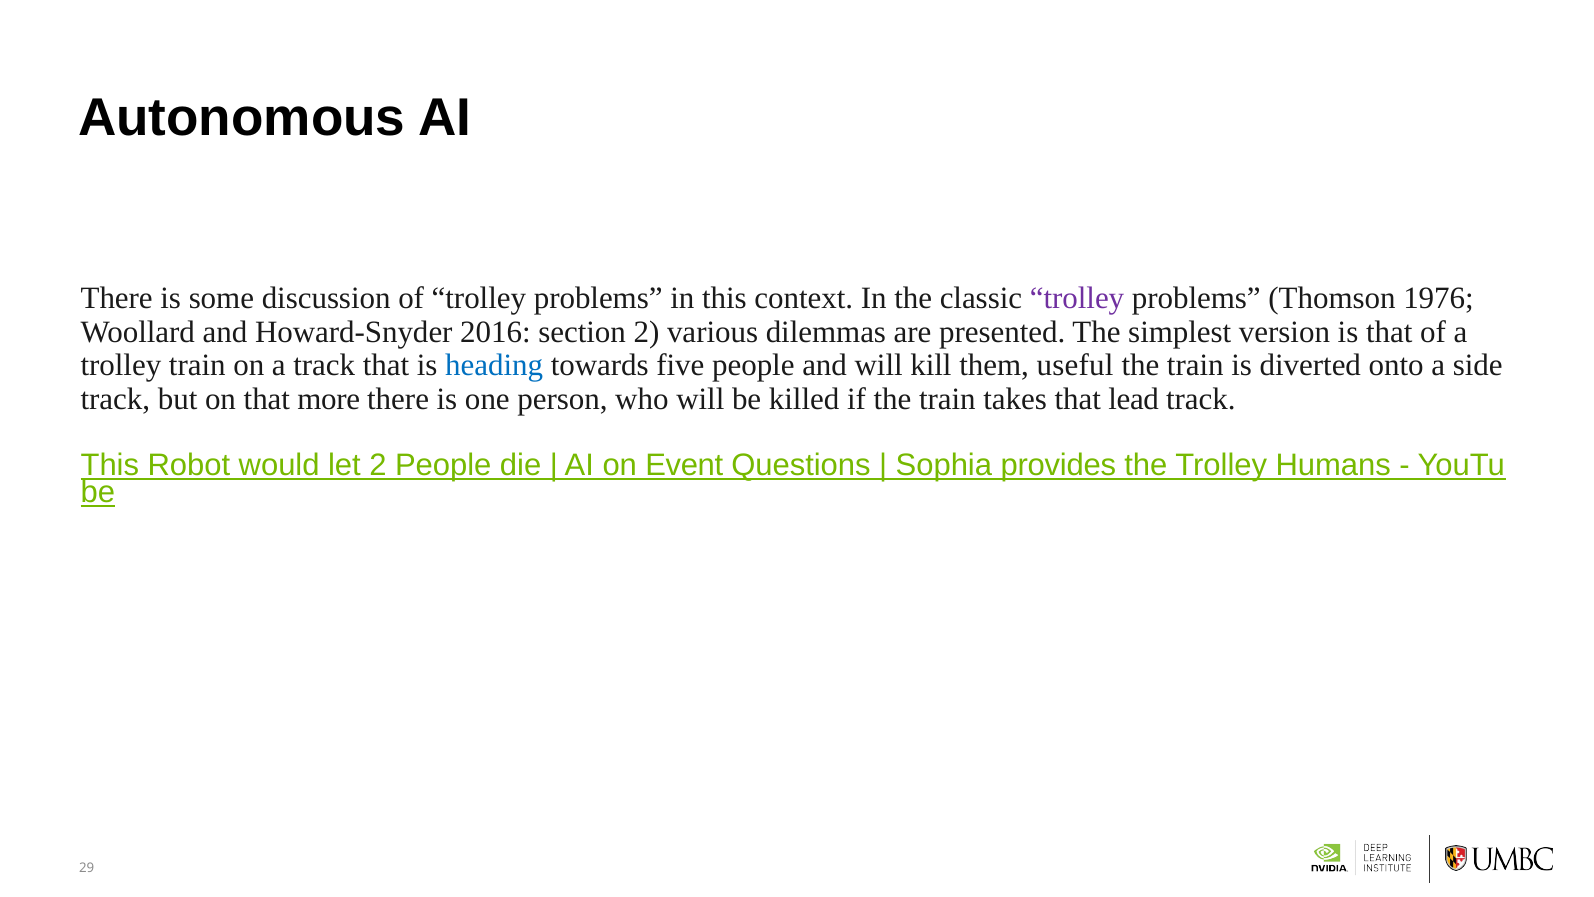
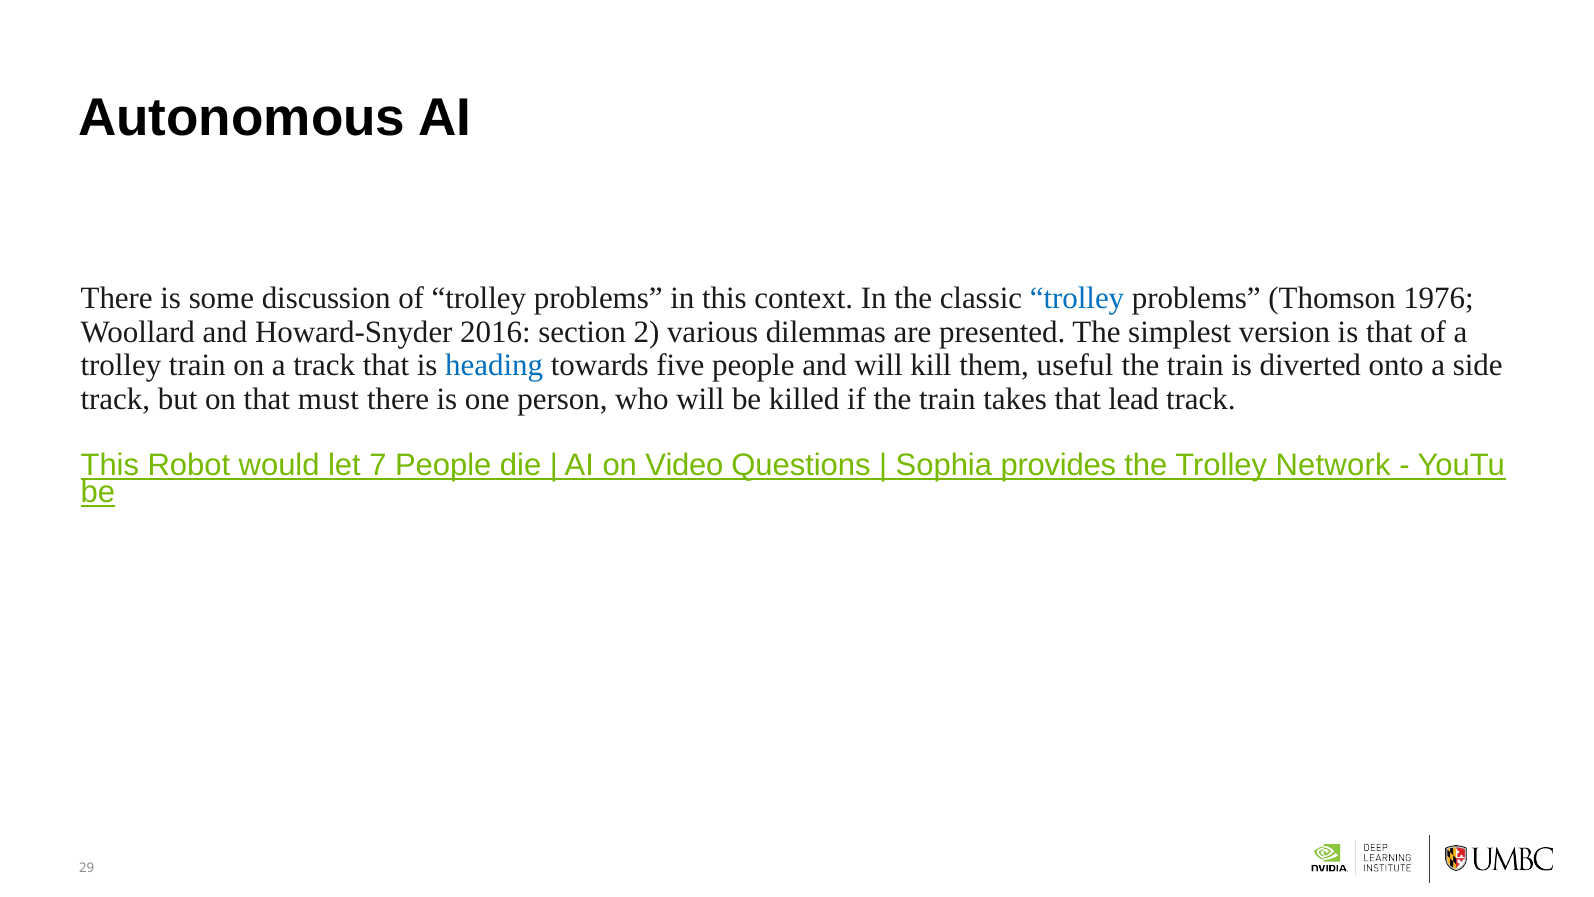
trolley colour: purple -> blue (1077, 298)
more: more -> must (328, 399)
let 2: 2 -> 7 (378, 465)
Event: Event -> Video (684, 465)
Humans: Humans -> Network (1333, 465)
